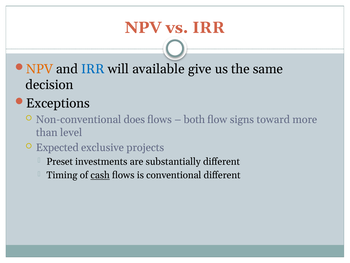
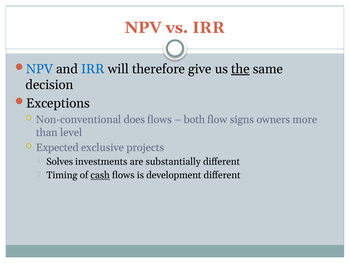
NPV colour: orange -> blue (40, 69)
available: available -> therefore (159, 69)
the underline: none -> present (240, 69)
toward: toward -> owners (273, 119)
Preset: Preset -> Solves (60, 161)
conventional: conventional -> development (174, 175)
